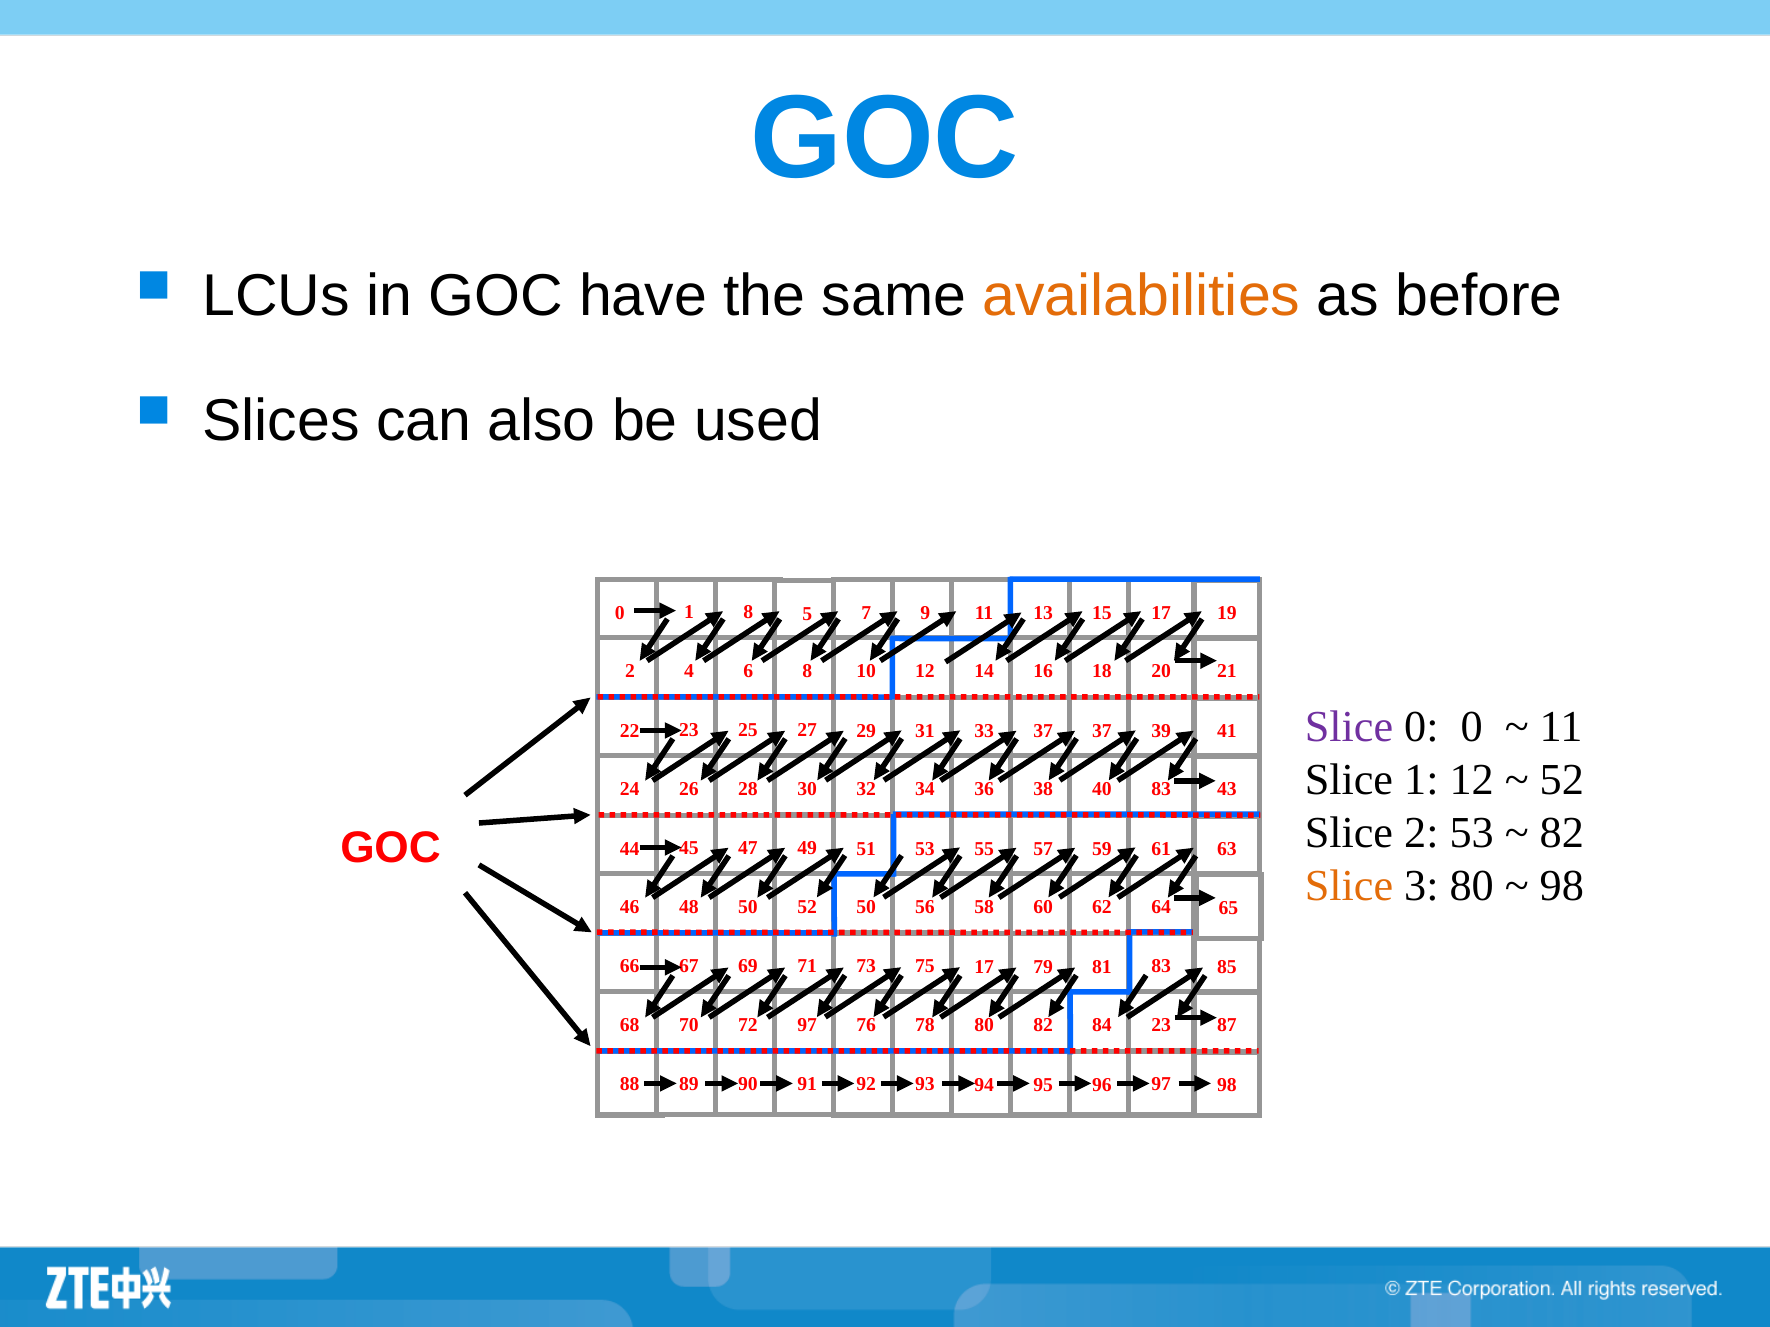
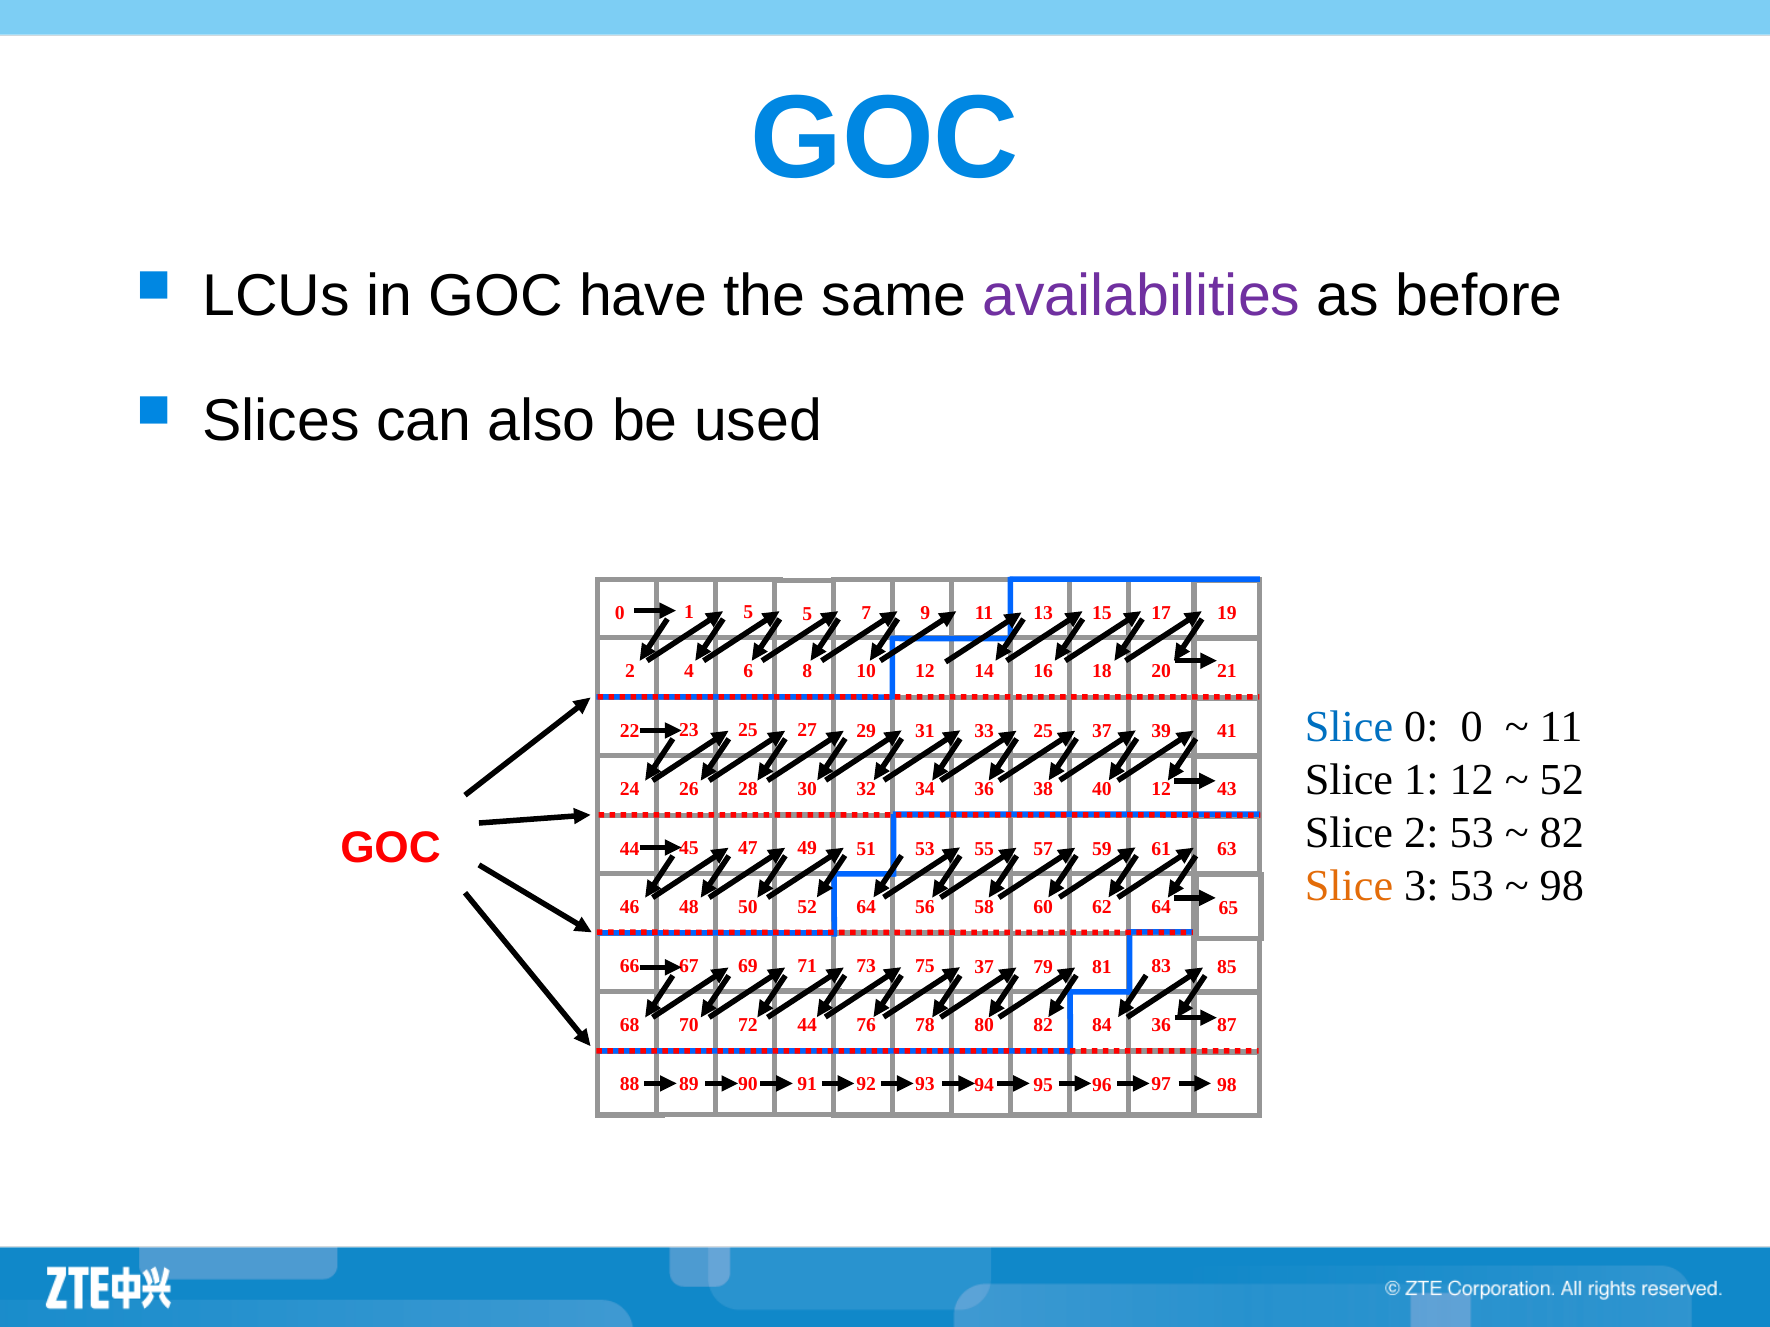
availabilities colour: orange -> purple (1141, 296)
1 8: 8 -> 5 (748, 613)
Slice colour: purple -> blue (1349, 727)
33 37: 37 -> 25 (1043, 731)
40 83: 83 -> 12 (1161, 789)
3 80: 80 -> 53 (1472, 886)
52 50: 50 -> 64 (866, 907)
75 17: 17 -> 37 (984, 967)
72 97: 97 -> 44 (807, 1025)
84 23: 23 -> 36 (1161, 1025)
